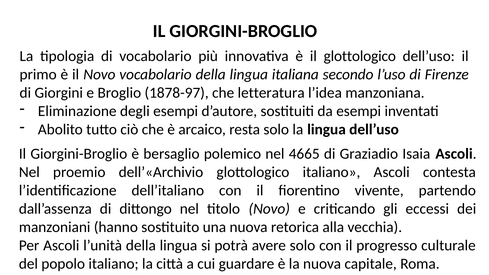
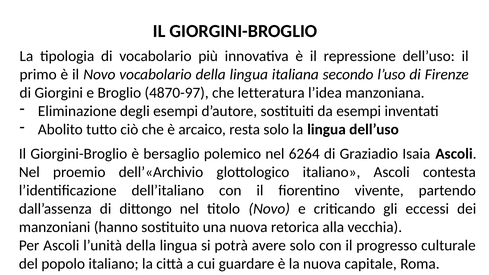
il glottologico: glottologico -> repressione (360, 56)
1878-97: 1878-97 -> 4870-97 (177, 93)
4665: 4665 -> 6264 (304, 154)
